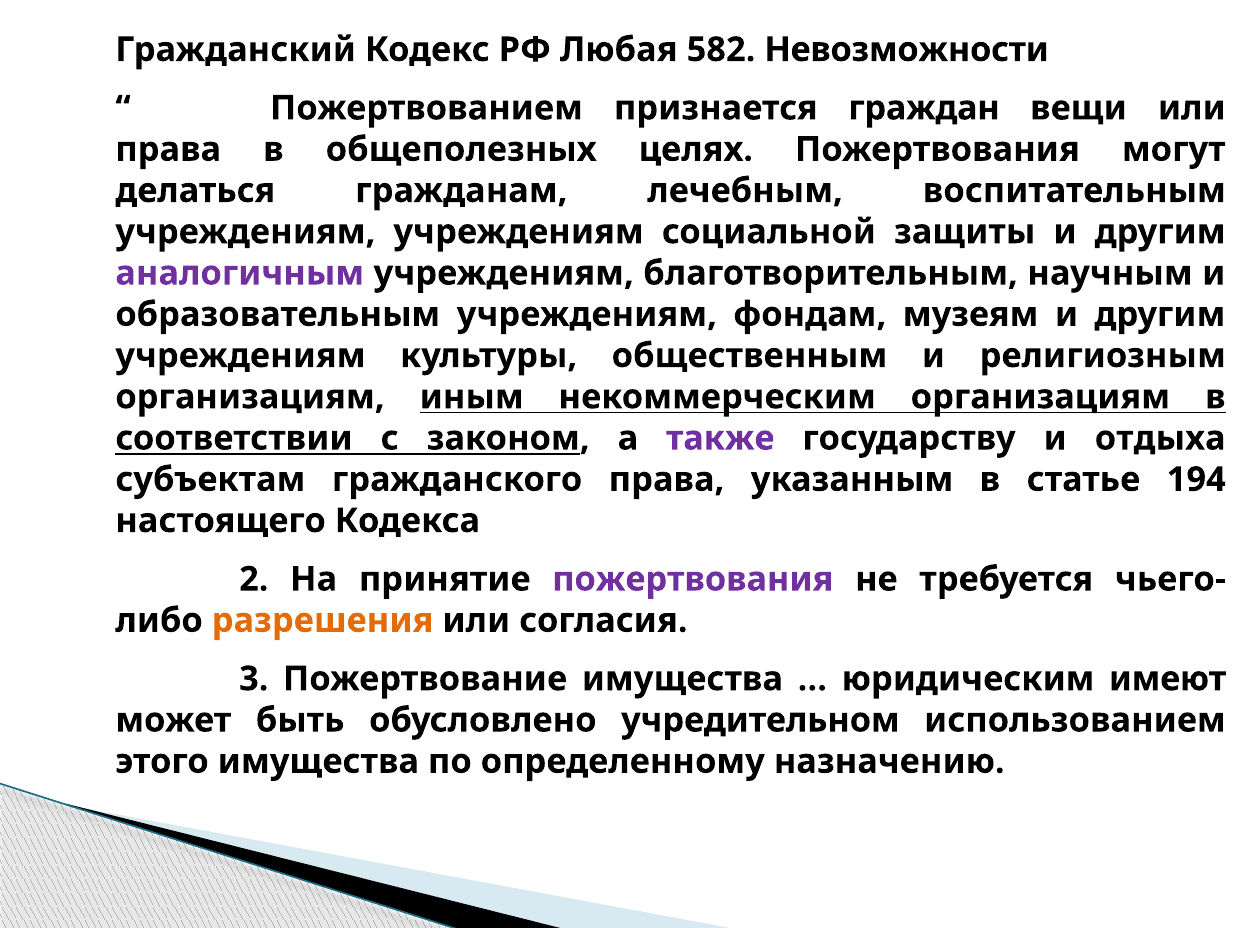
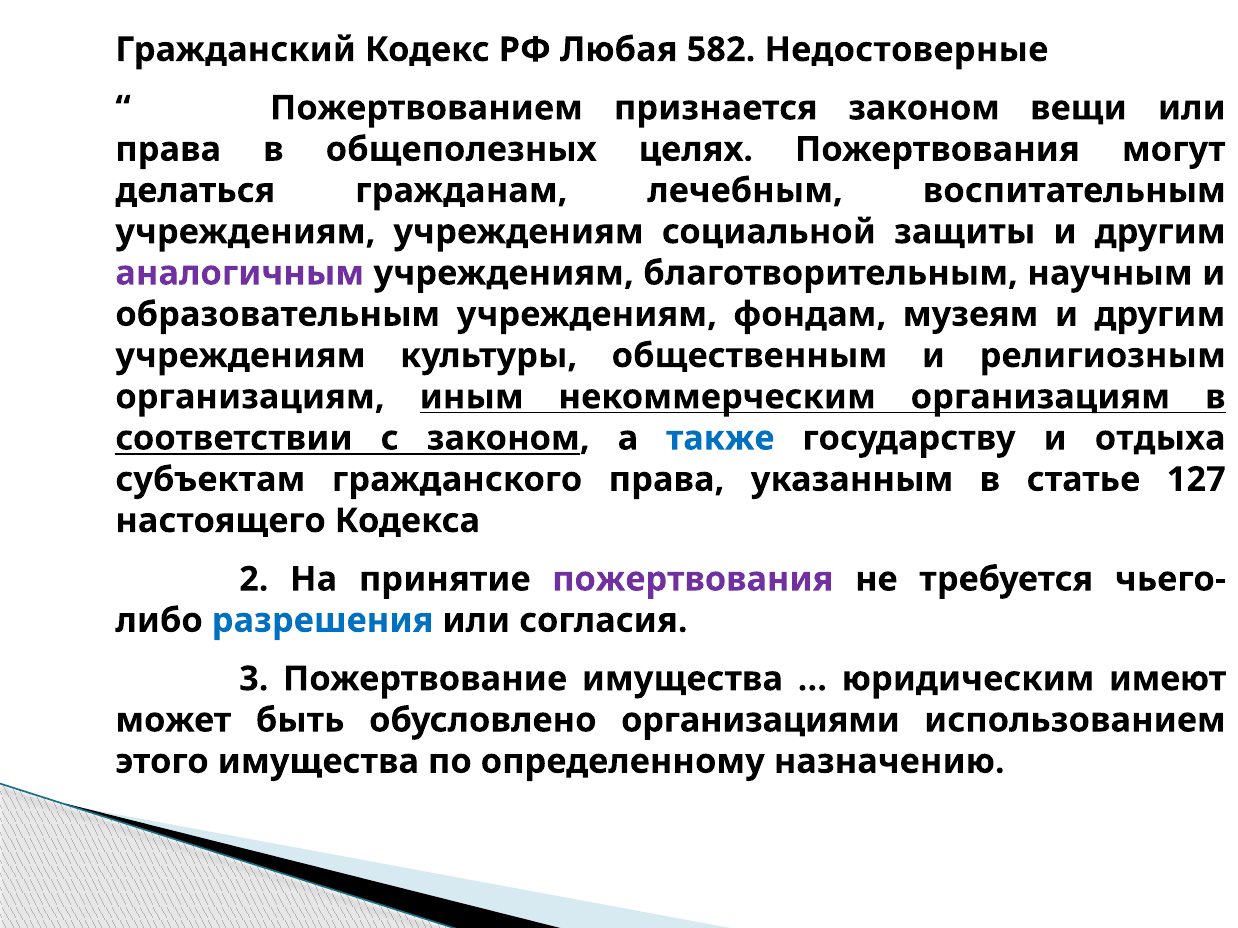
Невозможности: Невозможности -> Недостоверные (906, 50)
признается граждан: граждан -> законом (924, 108)
также colour: purple -> blue (720, 438)
194: 194 -> 127 (1196, 480)
разрешения colour: orange -> blue (323, 621)
учредительном: учредительном -> организациями (760, 721)
